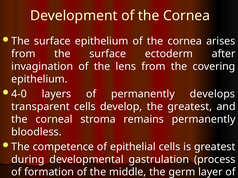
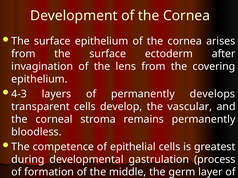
4-0: 4-0 -> 4-3 (19, 94)
the greatest: greatest -> vascular (190, 107)
